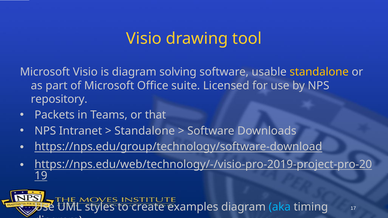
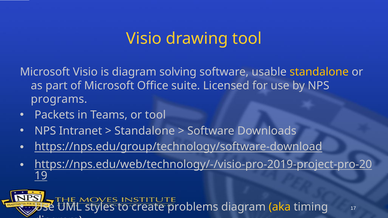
repository: repository -> programs (59, 99)
or that: that -> tool (155, 115)
examples: examples -> problems (193, 207)
aka colour: light blue -> yellow (280, 207)
